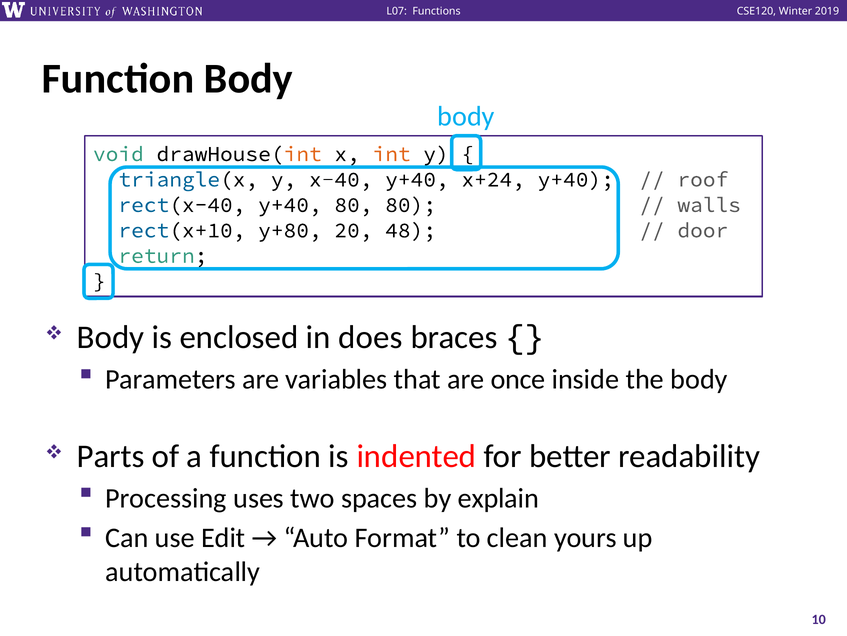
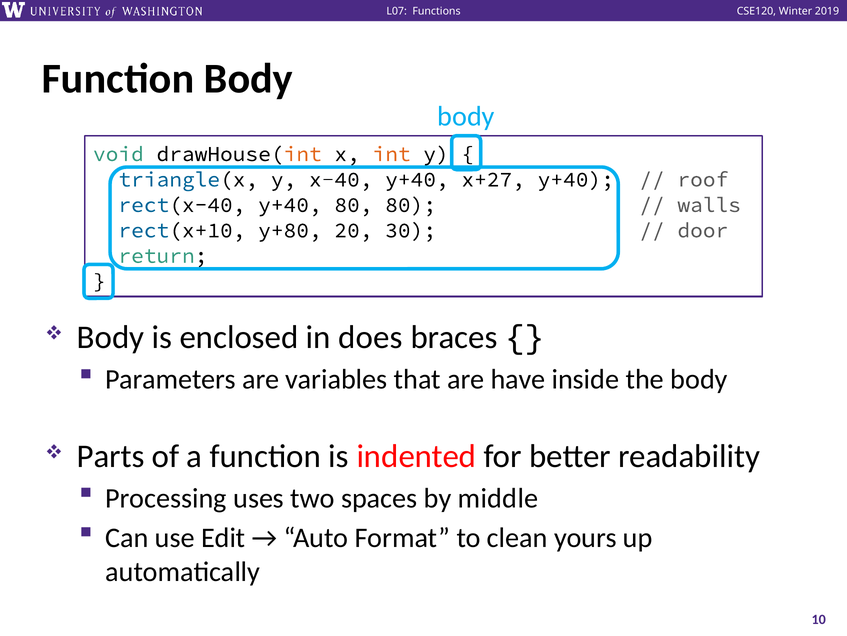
x+24: x+24 -> x+27 (493, 179)
48: 48 -> 30 (411, 230)
once: once -> have (518, 379)
explain: explain -> middle (498, 498)
